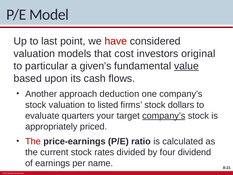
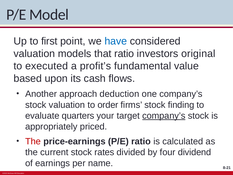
last: last -> first (49, 41)
have colour: red -> blue (116, 41)
that cost: cost -> ratio (124, 54)
particular: particular -> executed (47, 66)
given’s: given’s -> profit’s (95, 66)
value underline: present -> none (186, 66)
listed: listed -> order (108, 105)
dollars: dollars -> finding (181, 105)
